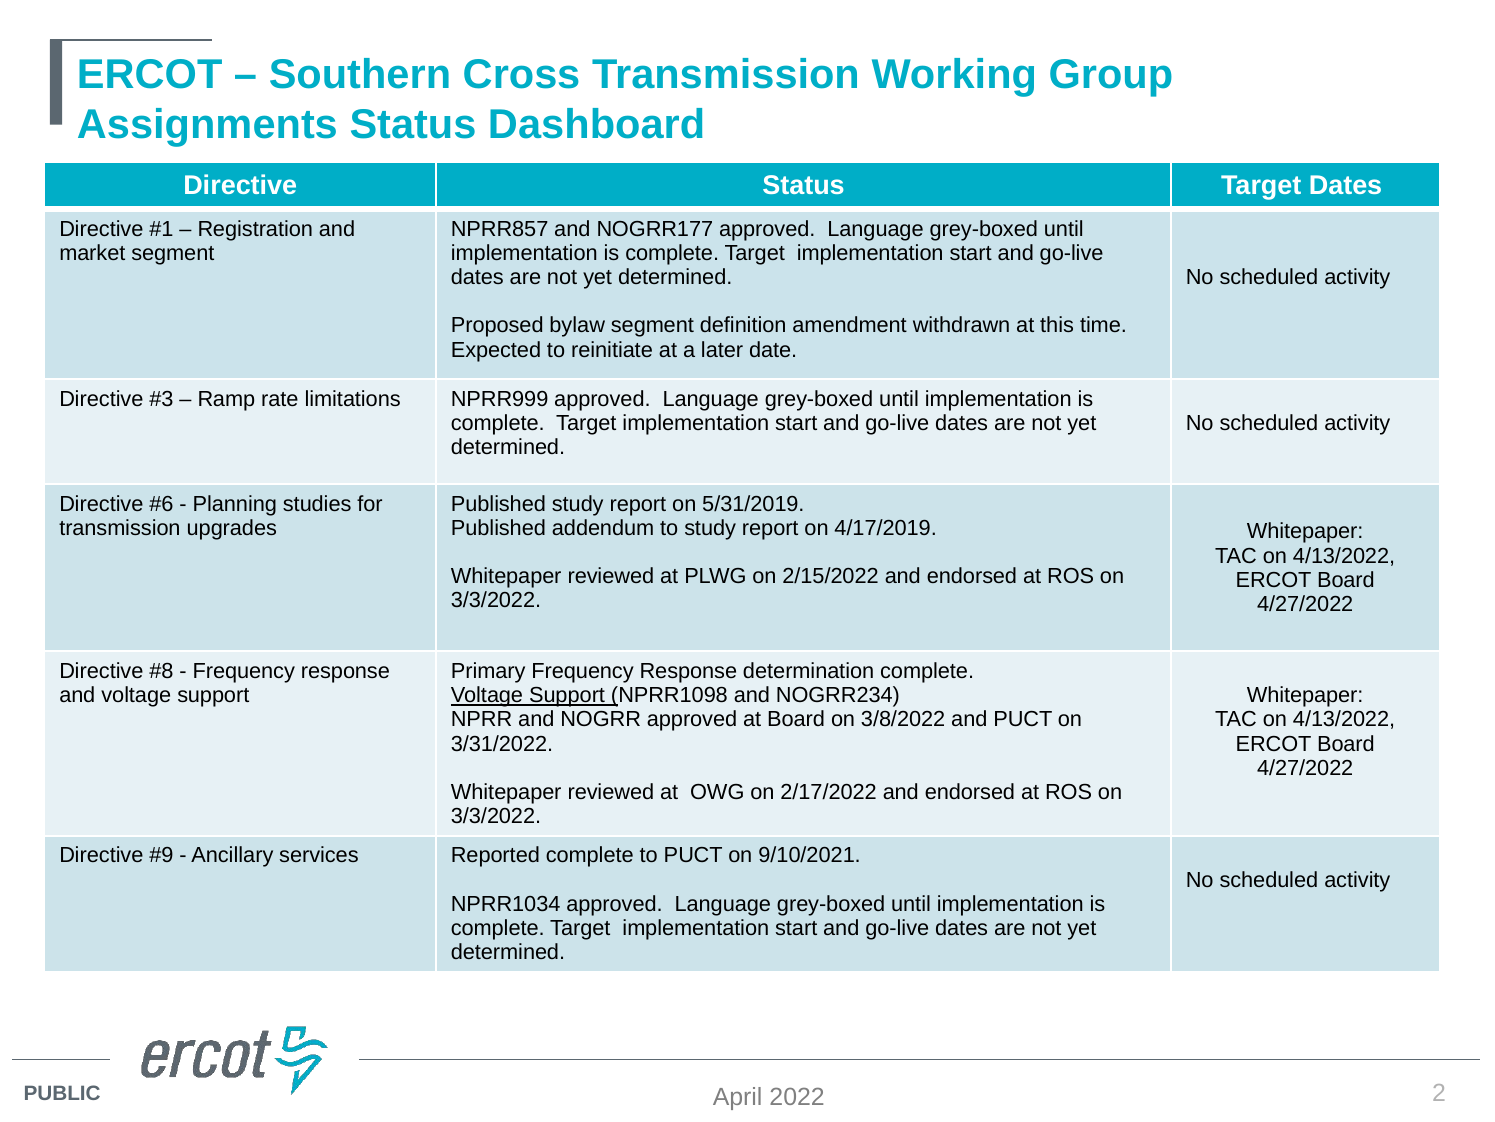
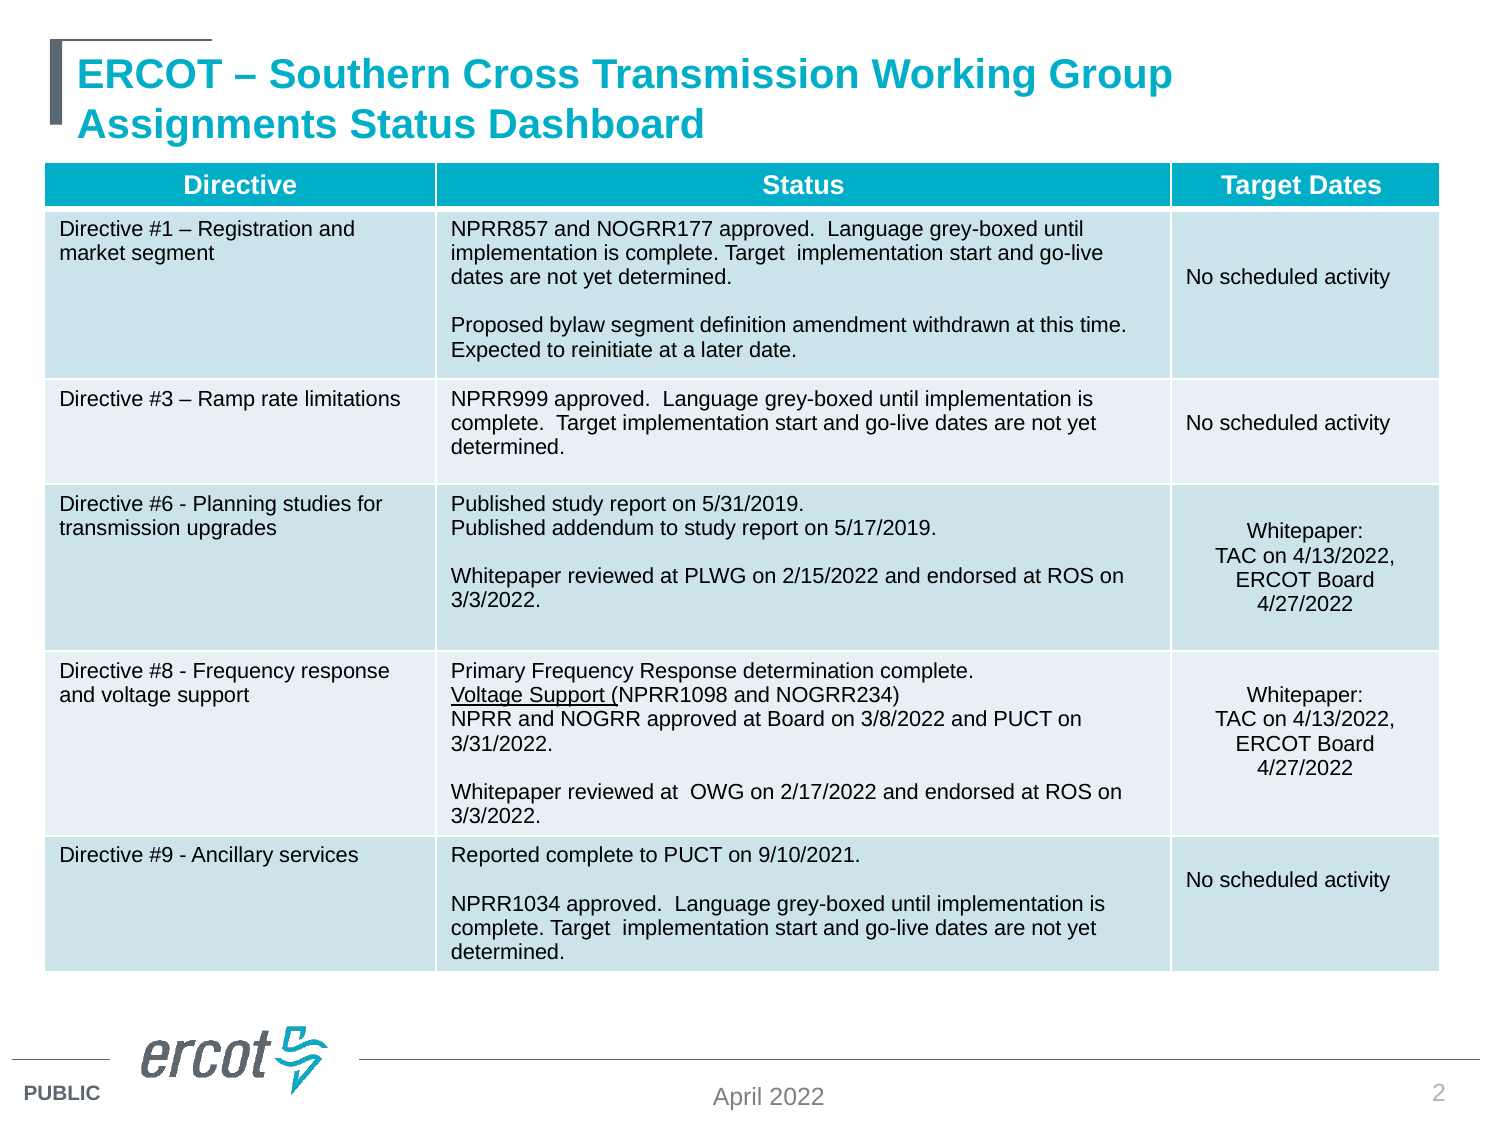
4/17/2019: 4/17/2019 -> 5/17/2019 (886, 528)
